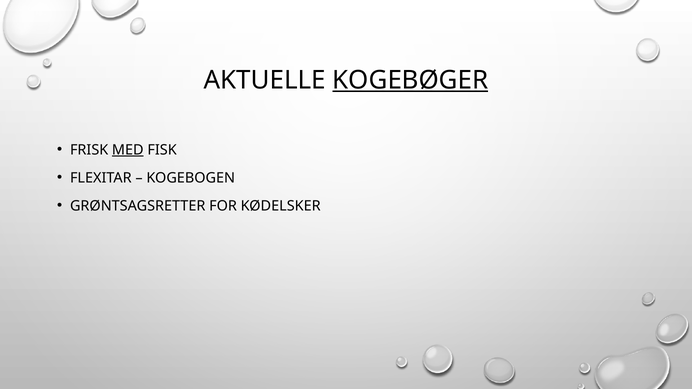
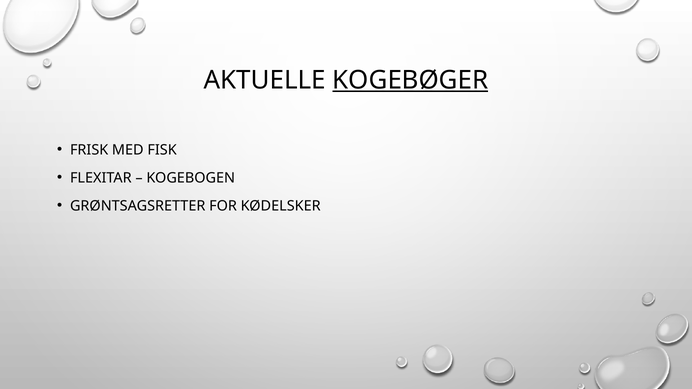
MED underline: present -> none (128, 150)
